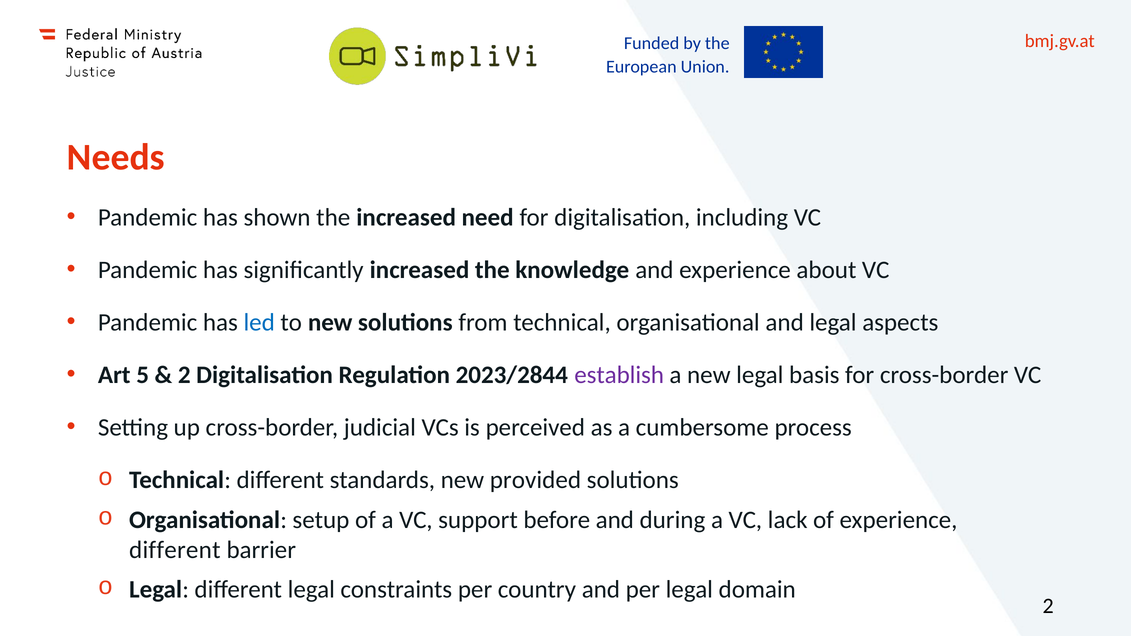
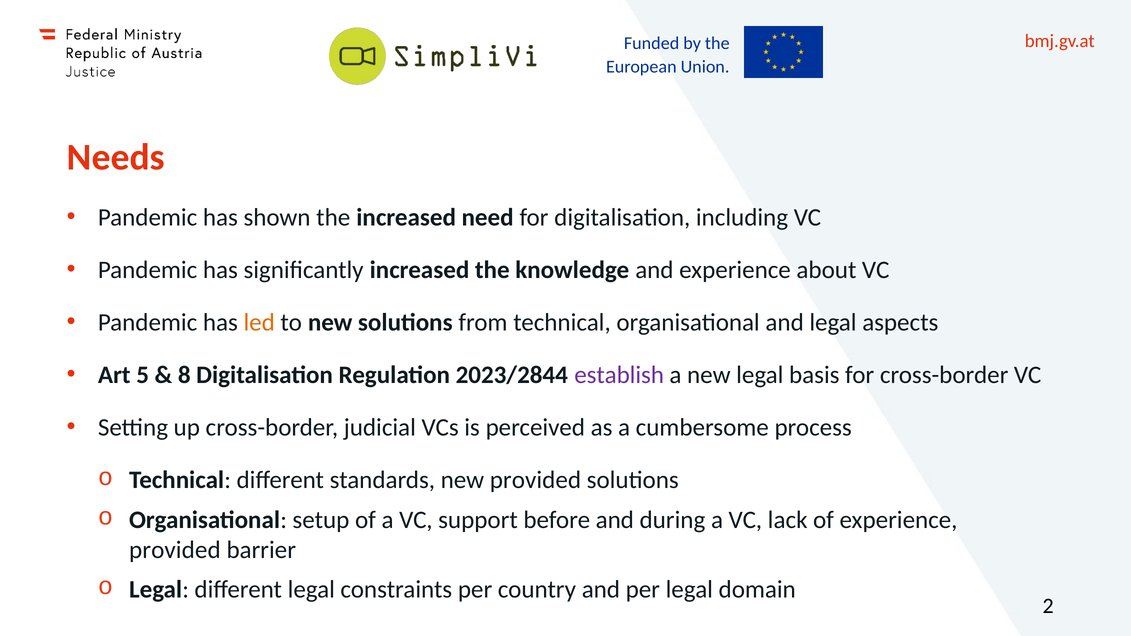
led colour: blue -> orange (259, 323)
2: 2 -> 8 (184, 375)
different: different -> provided (175, 550)
